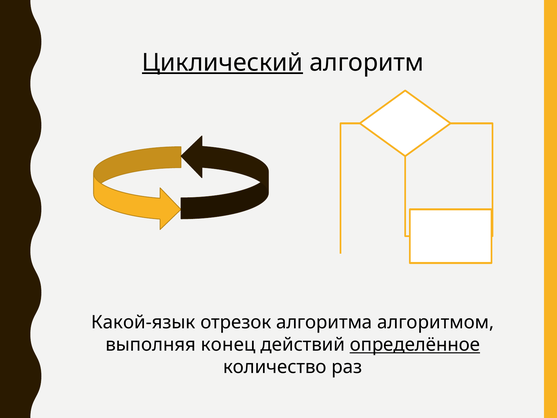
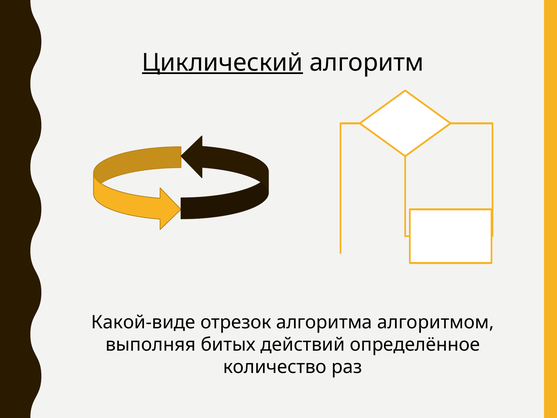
Какой-язык: Какой-язык -> Какой-виде (143, 322)
конец: конец -> битых (228, 345)
определённое underline: present -> none (415, 345)
